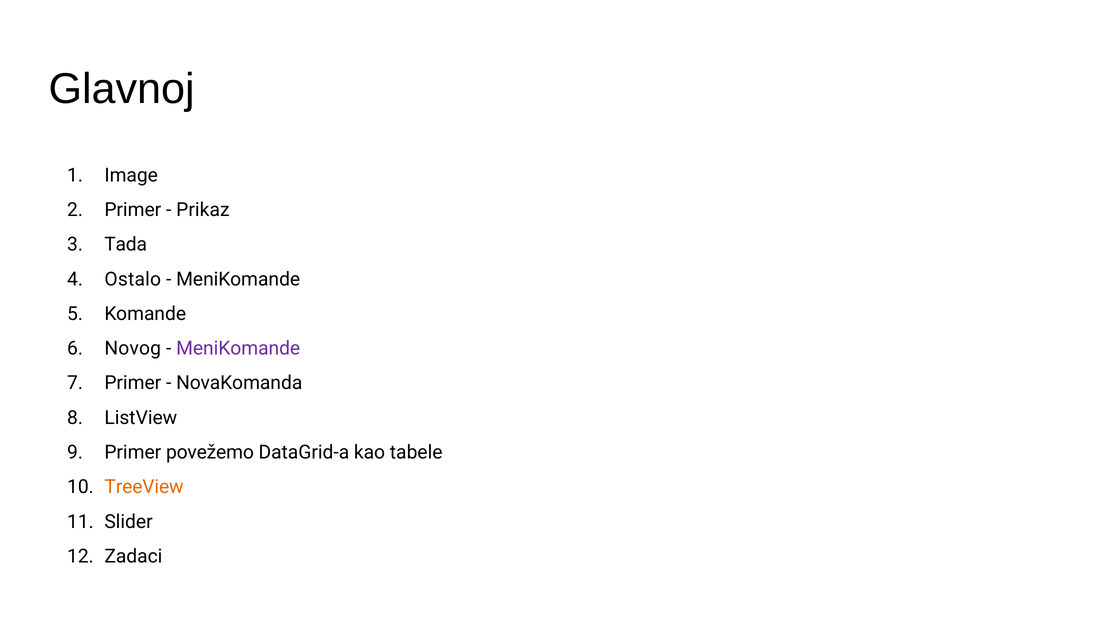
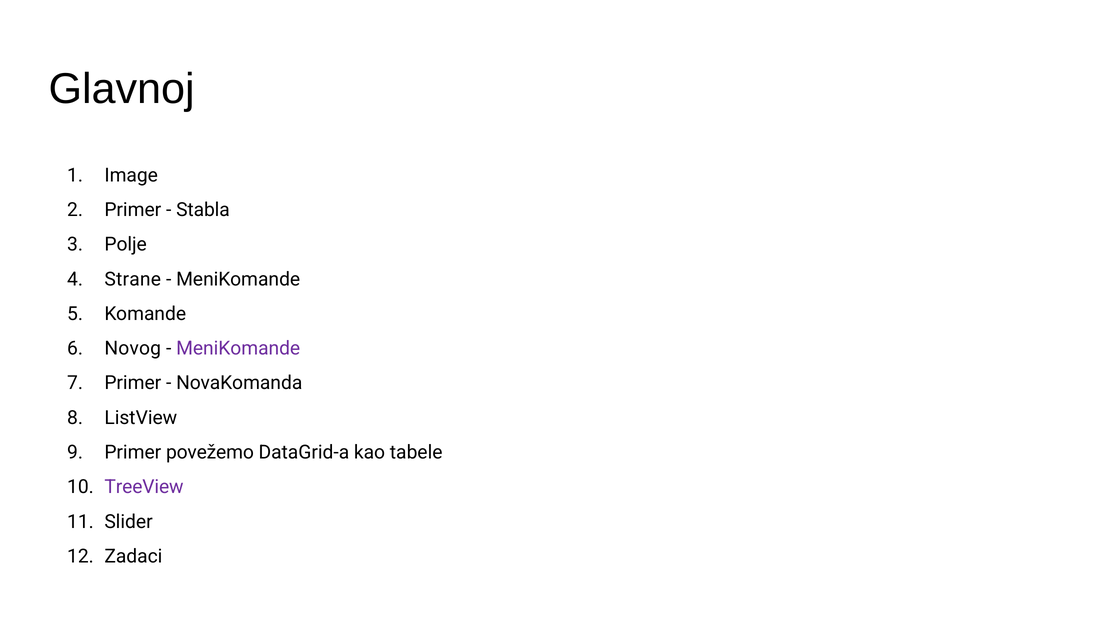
Prikaz: Prikaz -> Stabla (203, 210)
Tada: Tada -> Polje (126, 245)
Ostalo: Ostalo -> Strane (133, 279)
TreeView colour: orange -> purple (144, 487)
